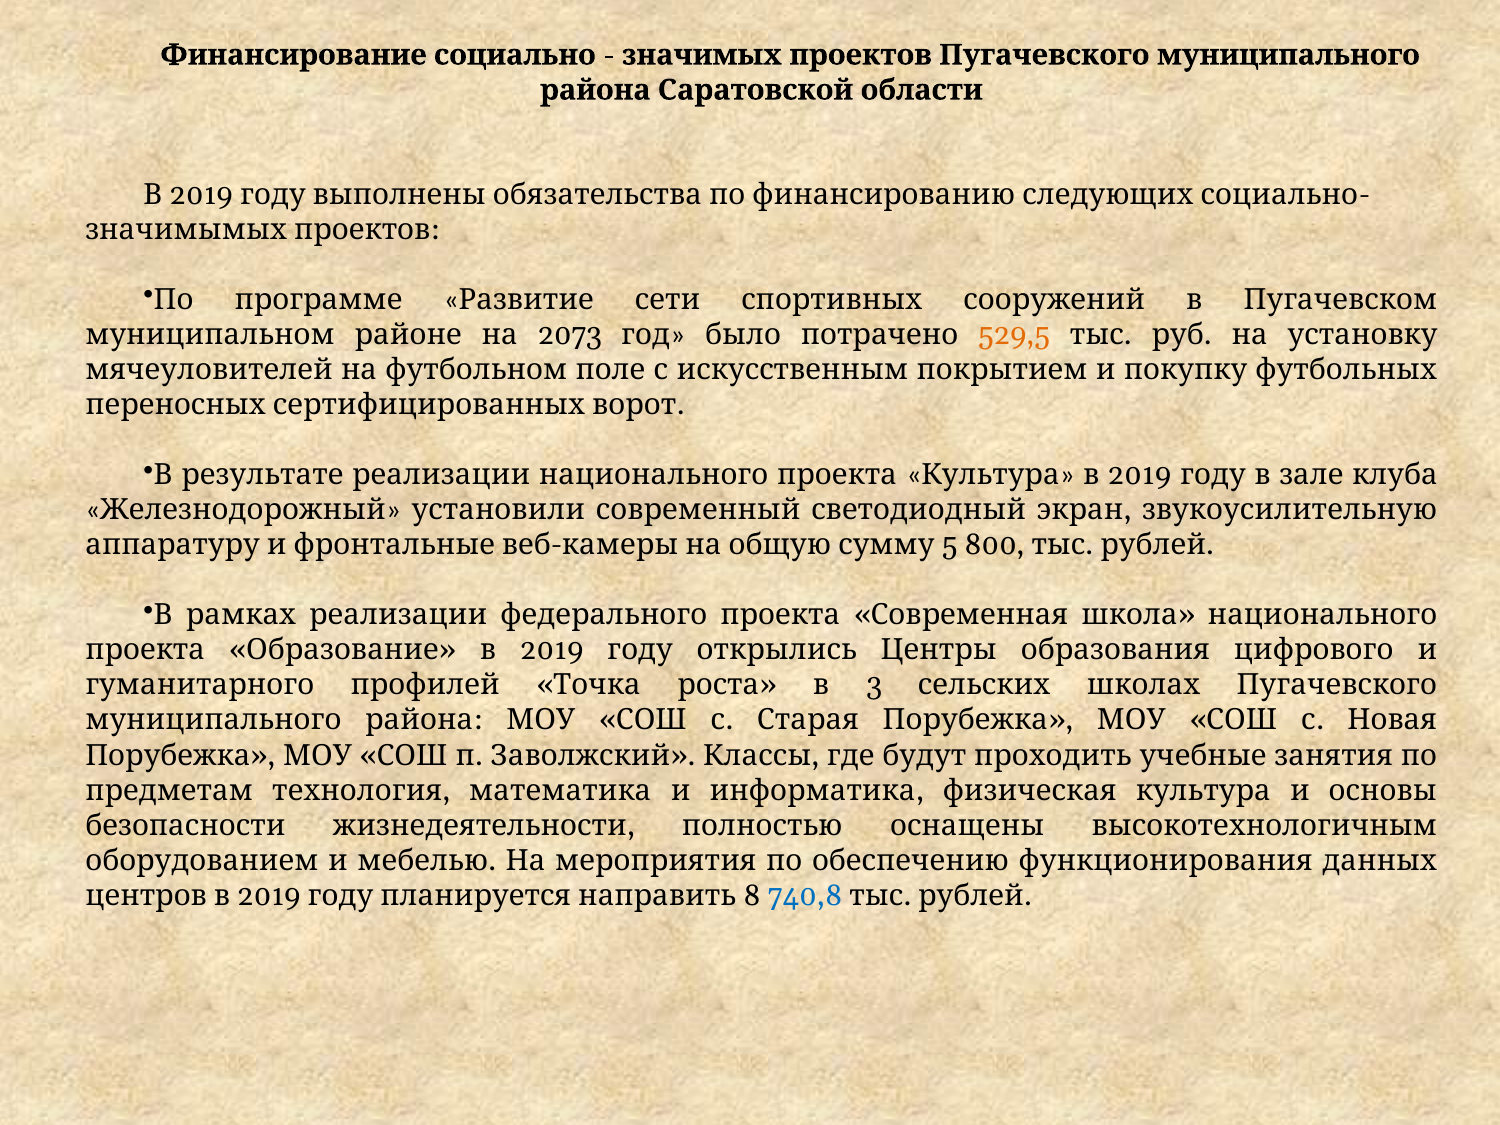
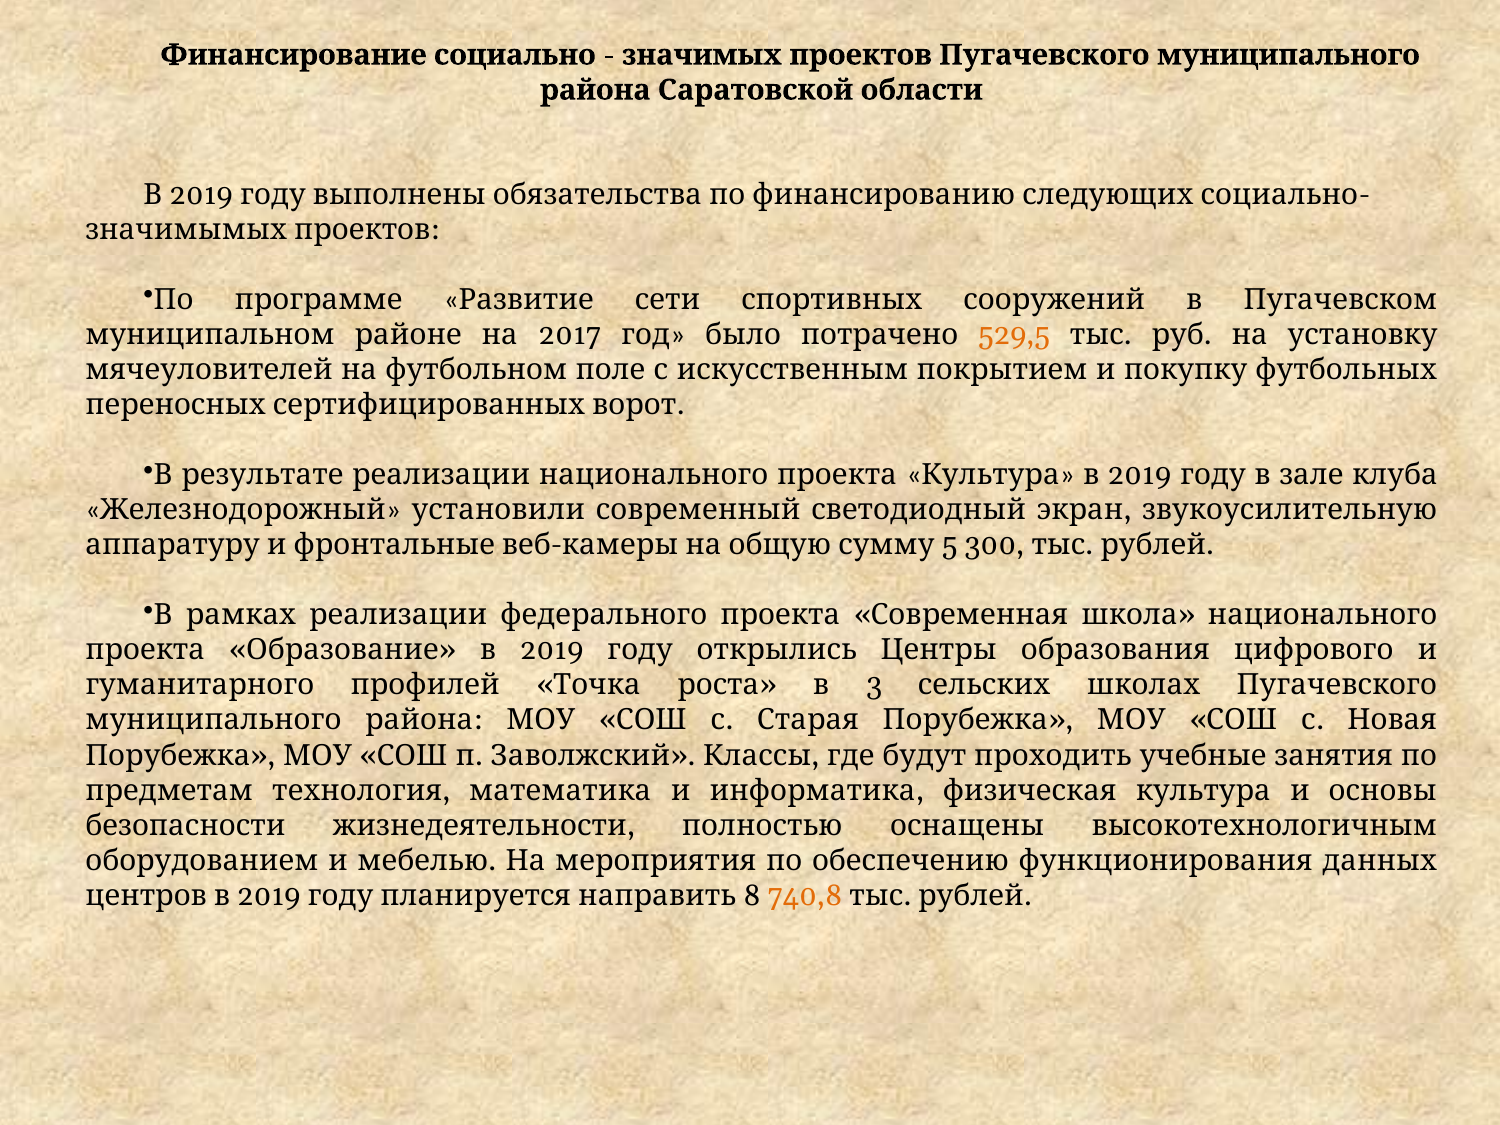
2073: 2073 -> 2017 (570, 335)
800: 800 -> 300 (994, 545)
740,8 colour: blue -> orange (805, 895)
